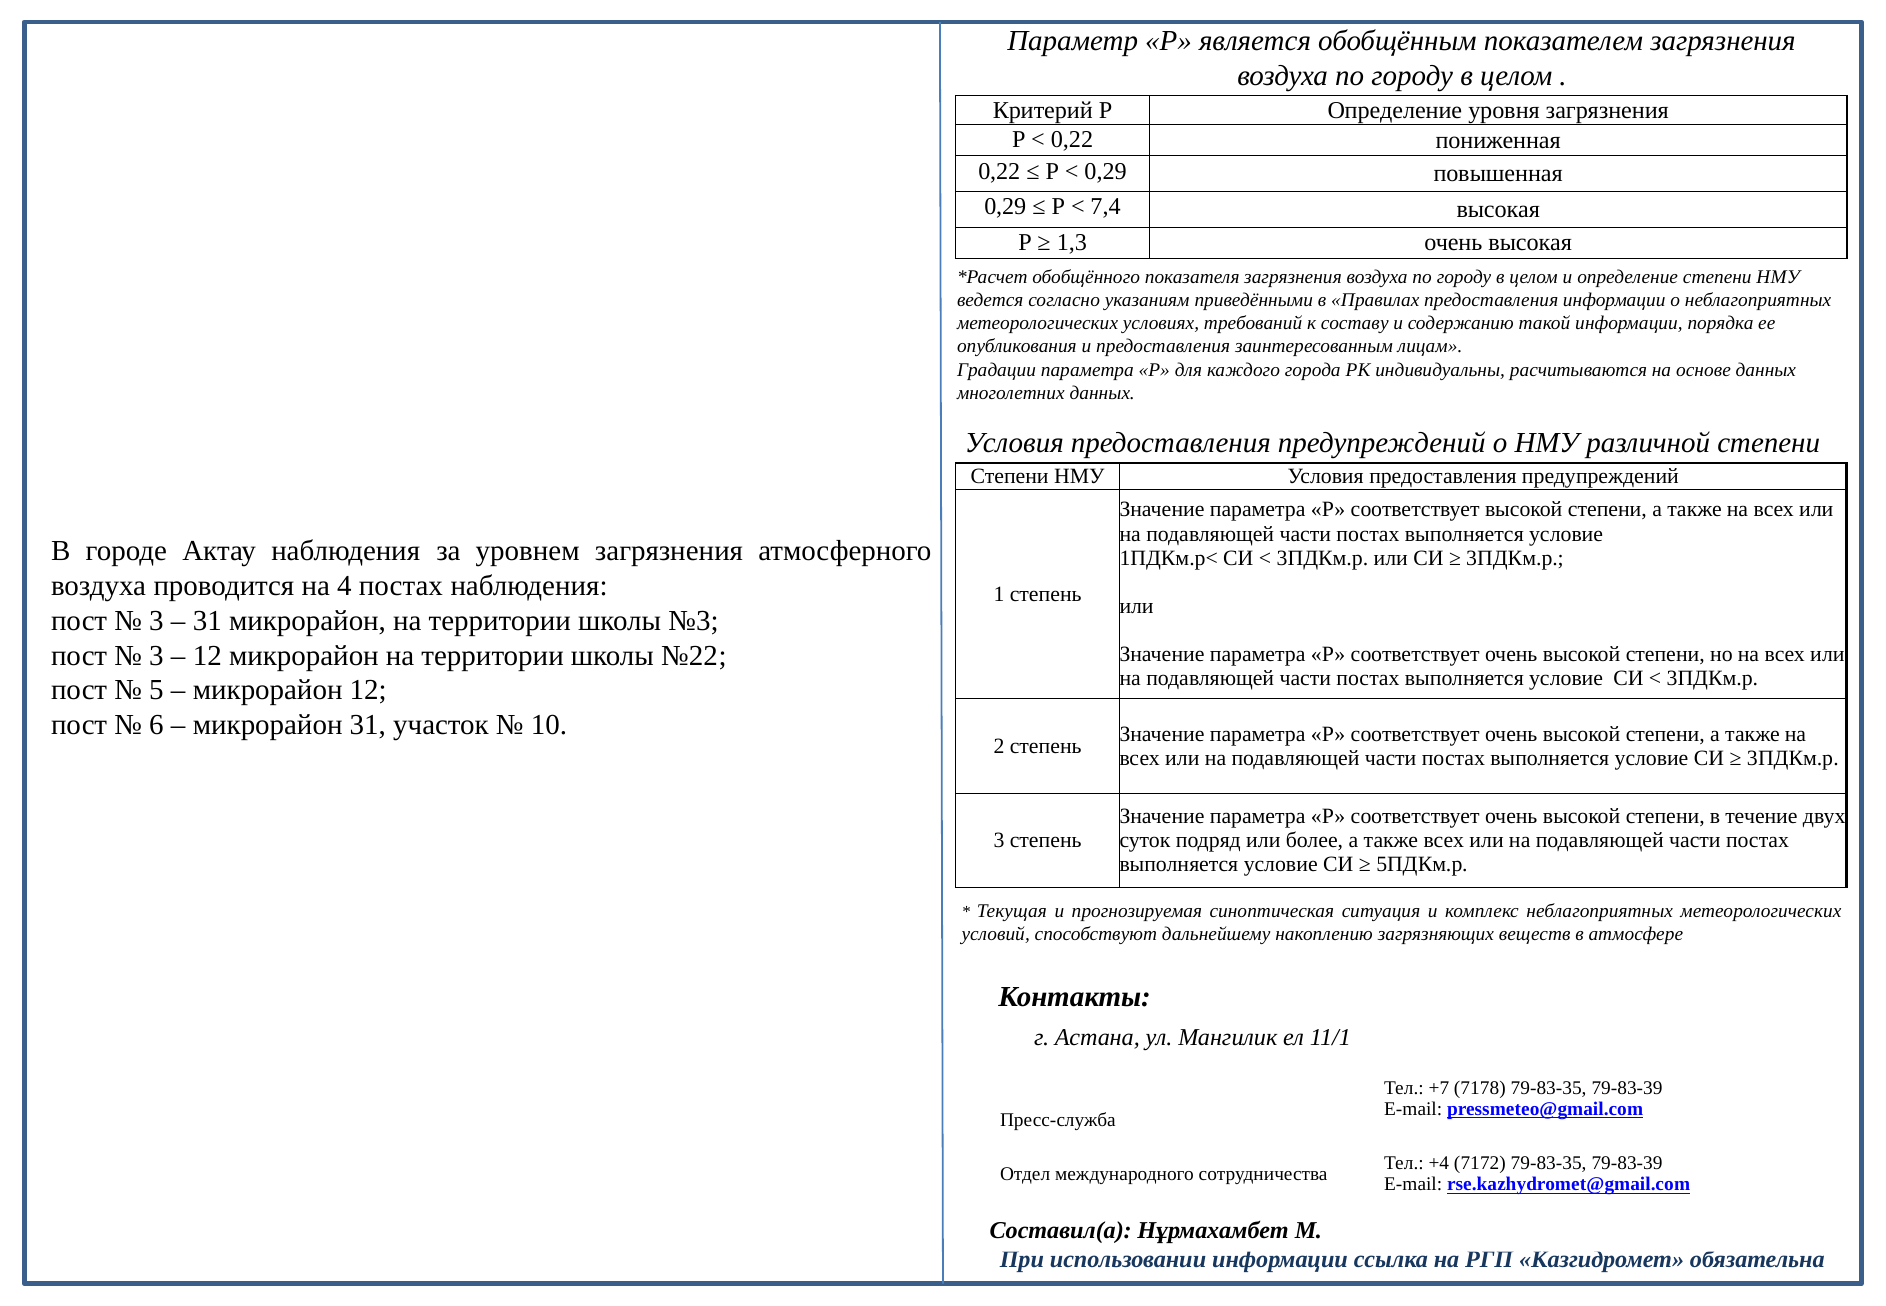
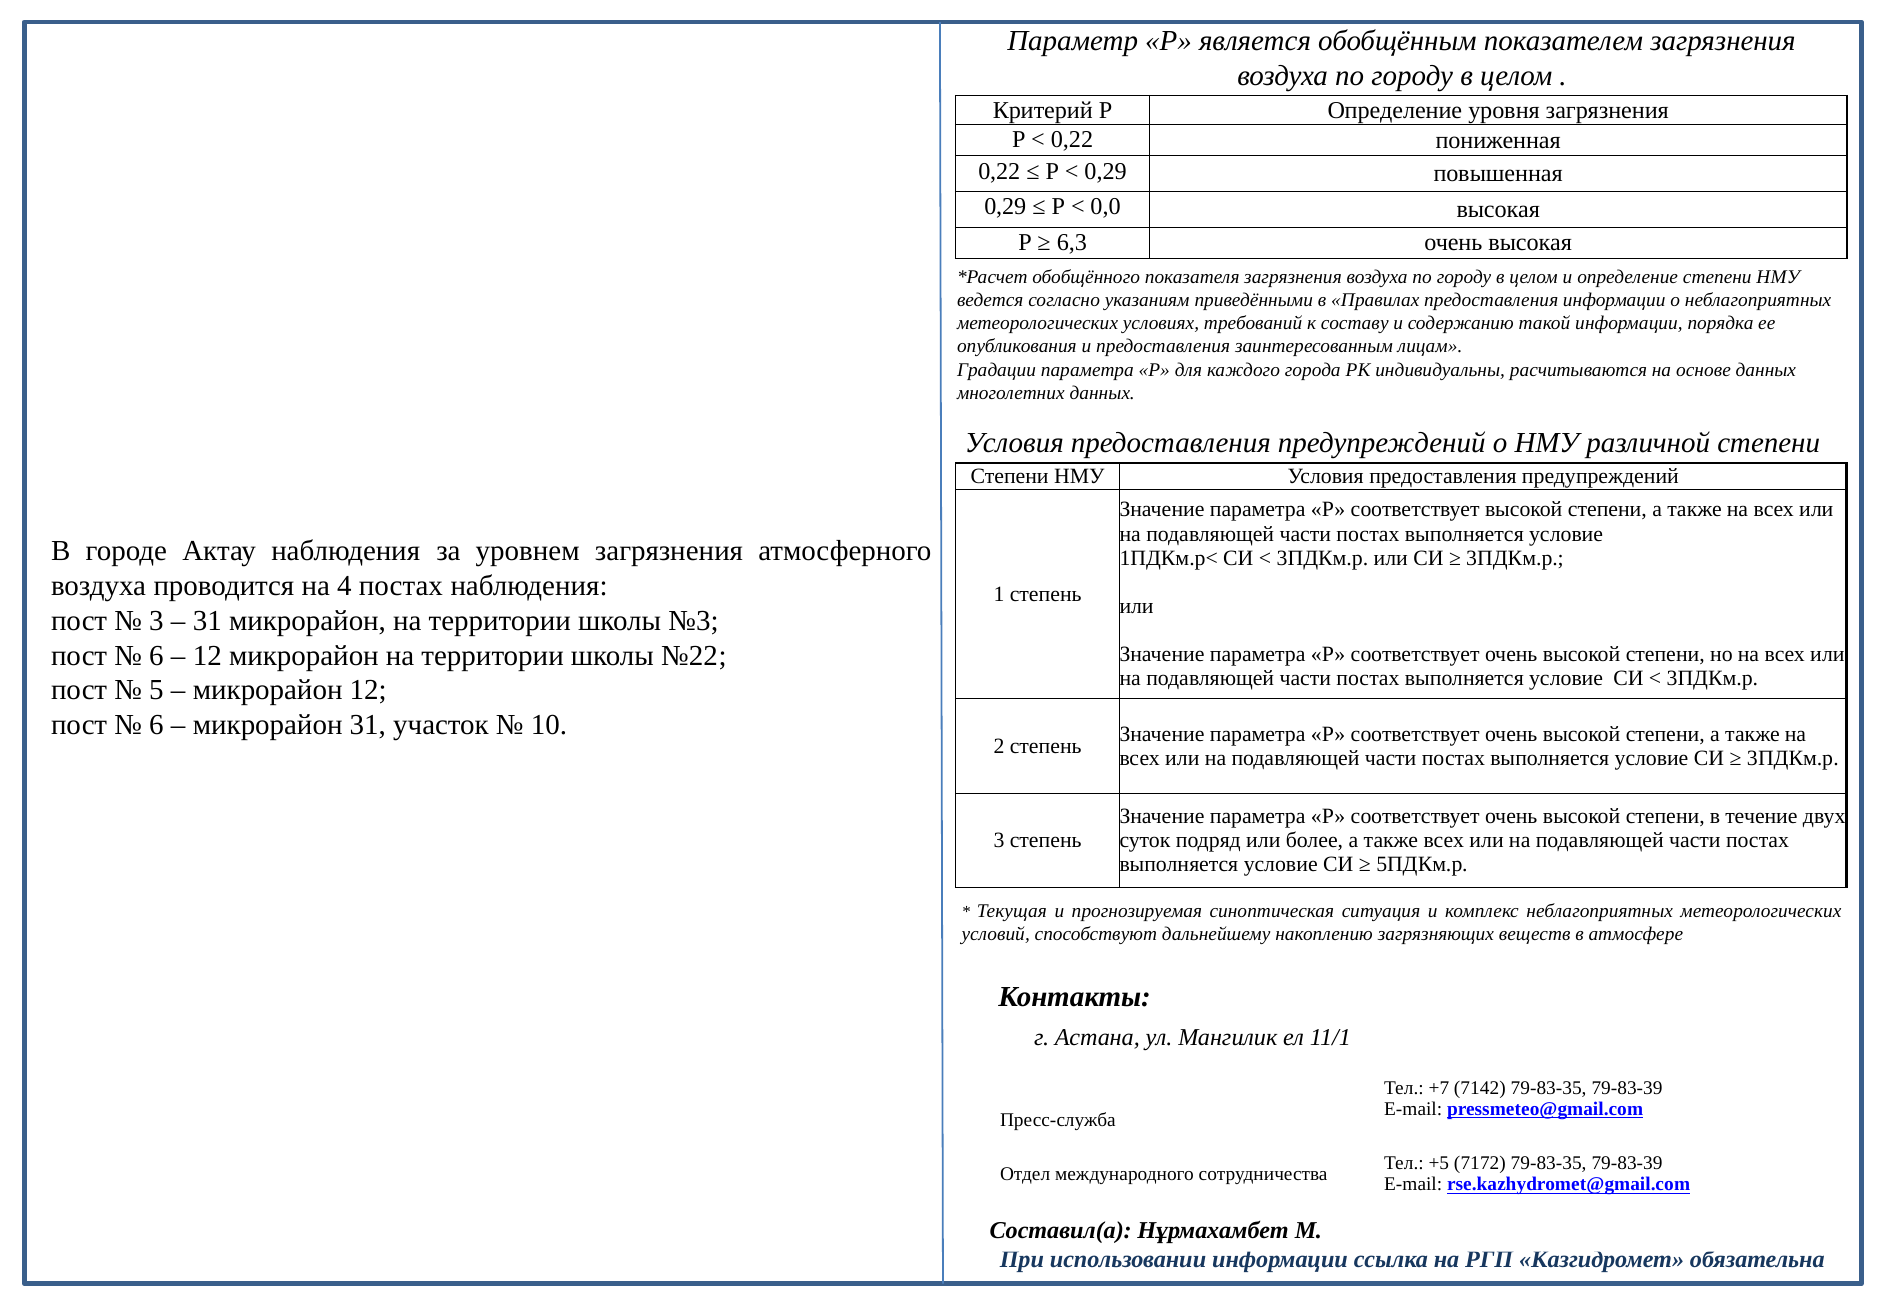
7,4: 7,4 -> 0,0 (1106, 207)
1,3: 1,3 -> 6,3 (1072, 242)
3: 3 -> 6 (156, 655)
7178: 7178 -> 7142 (1480, 1087)
+4: +4 -> +5 (1439, 1163)
